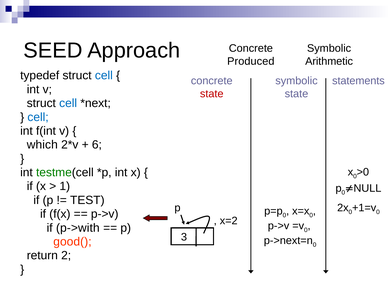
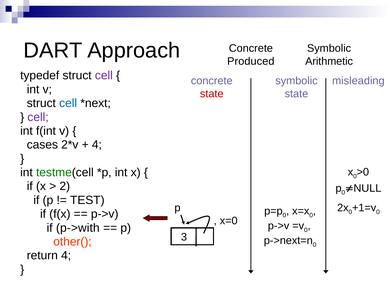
SEED: SEED -> DART (53, 50)
cell colour: blue -> purple (104, 76)
statements: statements -> misleading (358, 81)
cell colour: blue -> purple (38, 117)
which: which -> cases (42, 145)
6: 6 -> 4 (97, 145)
1: 1 -> 2 (65, 186)
x=2: x=2 -> x=0 (229, 221)
good(: good( -> other( (72, 242)
return 2: 2 -> 4 (66, 256)
